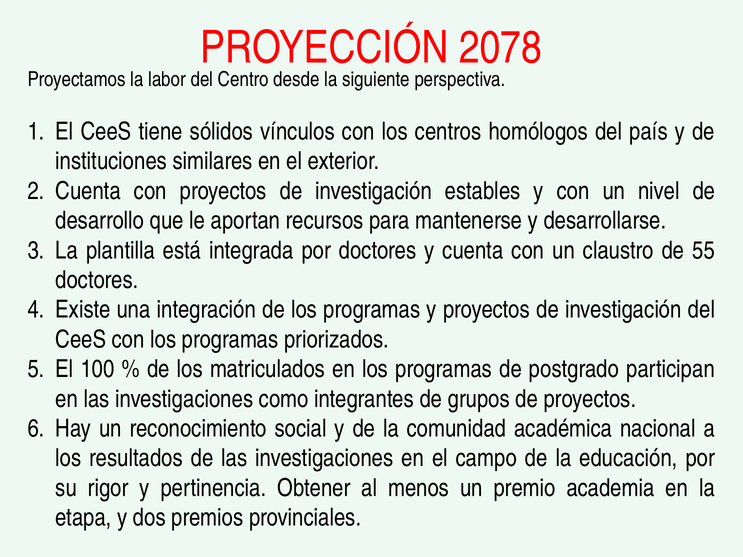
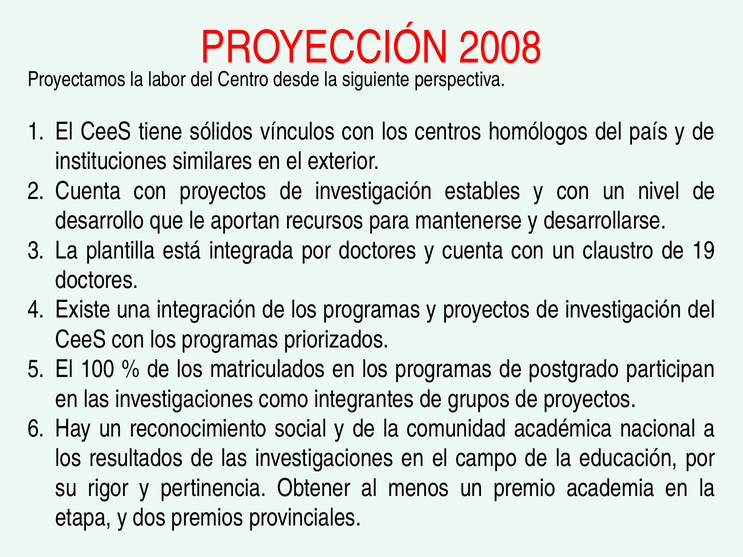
2078: 2078 -> 2008 (500, 48)
55: 55 -> 19 (704, 250)
